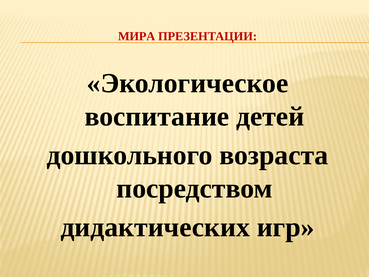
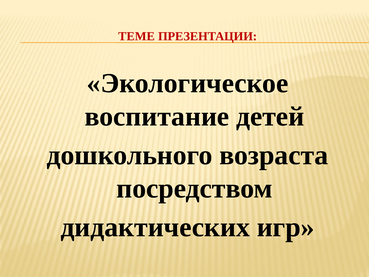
МИРА: МИРА -> ТЕМЕ (136, 36)
